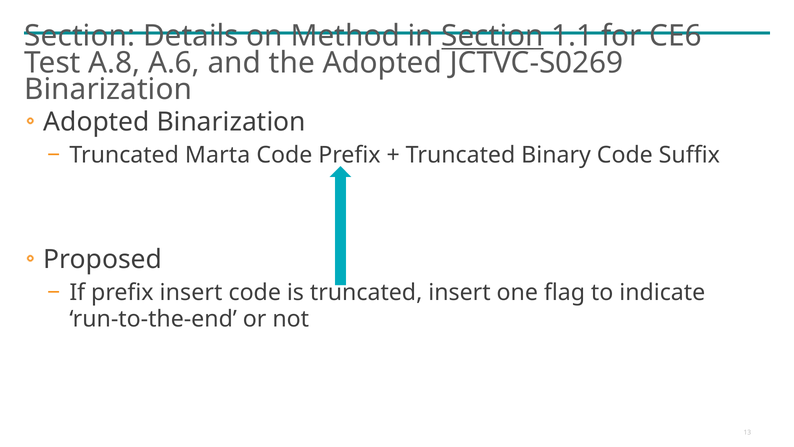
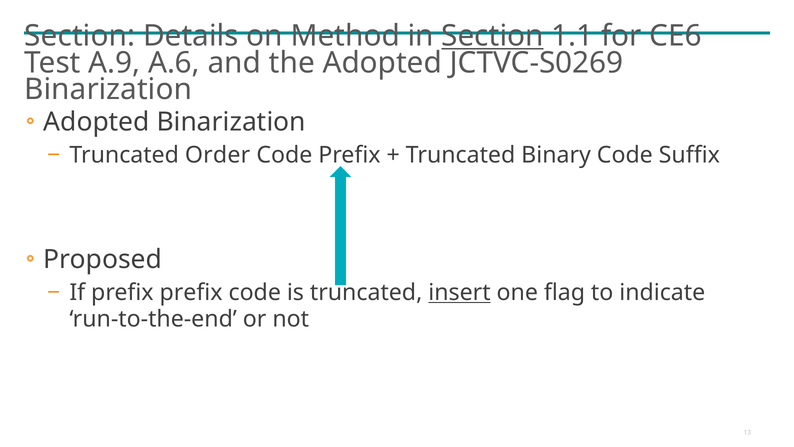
A.8: A.8 -> A.9 (114, 63)
Marta: Marta -> Order (218, 155)
prefix insert: insert -> prefix (191, 292)
insert underline: none -> present (459, 292)
